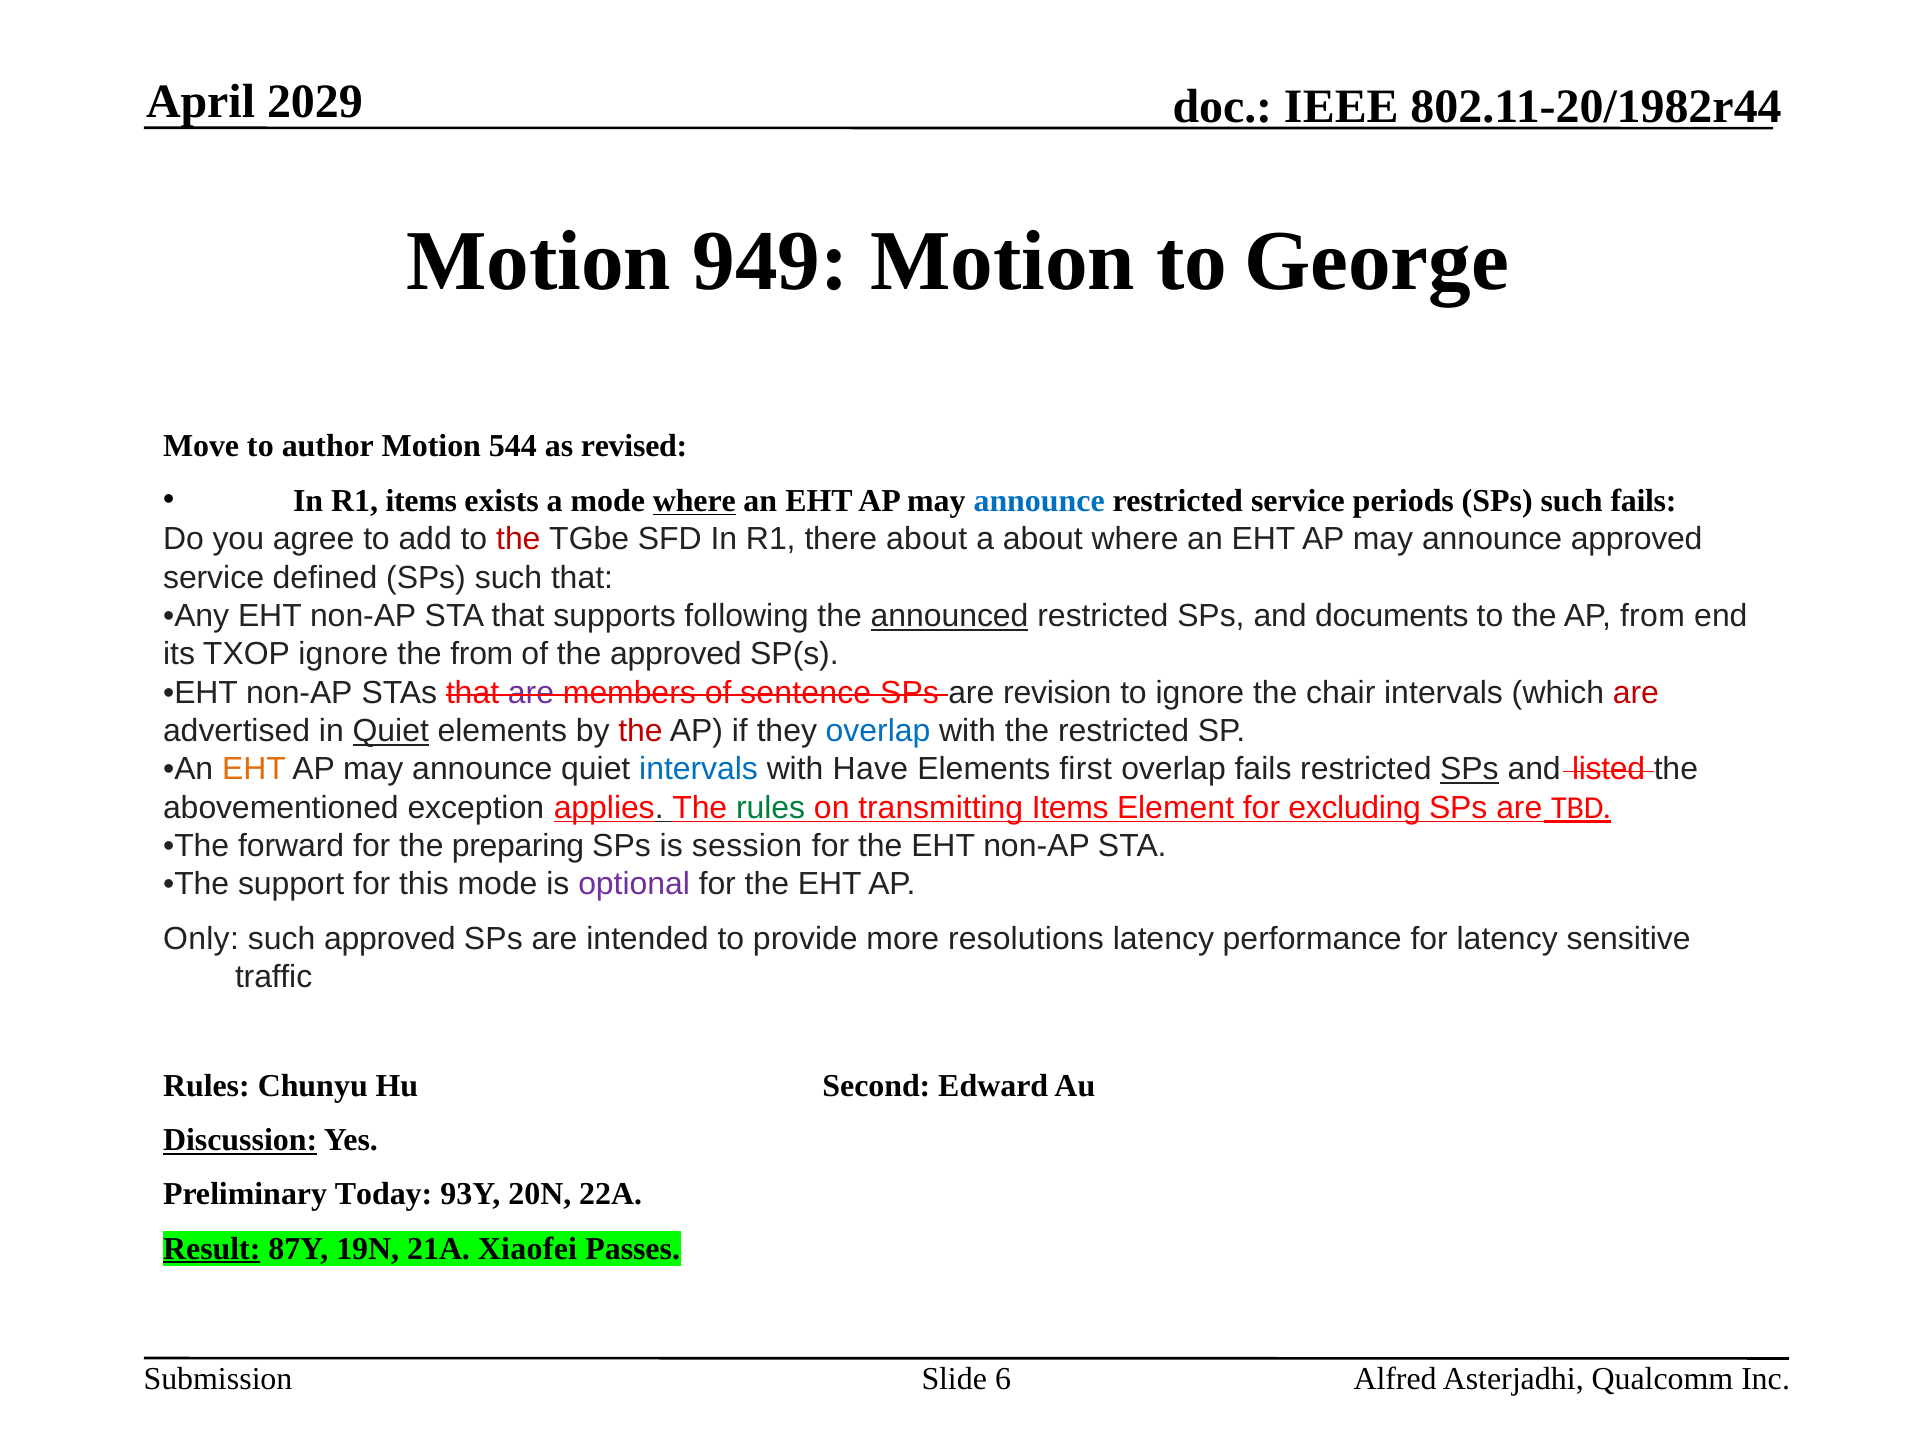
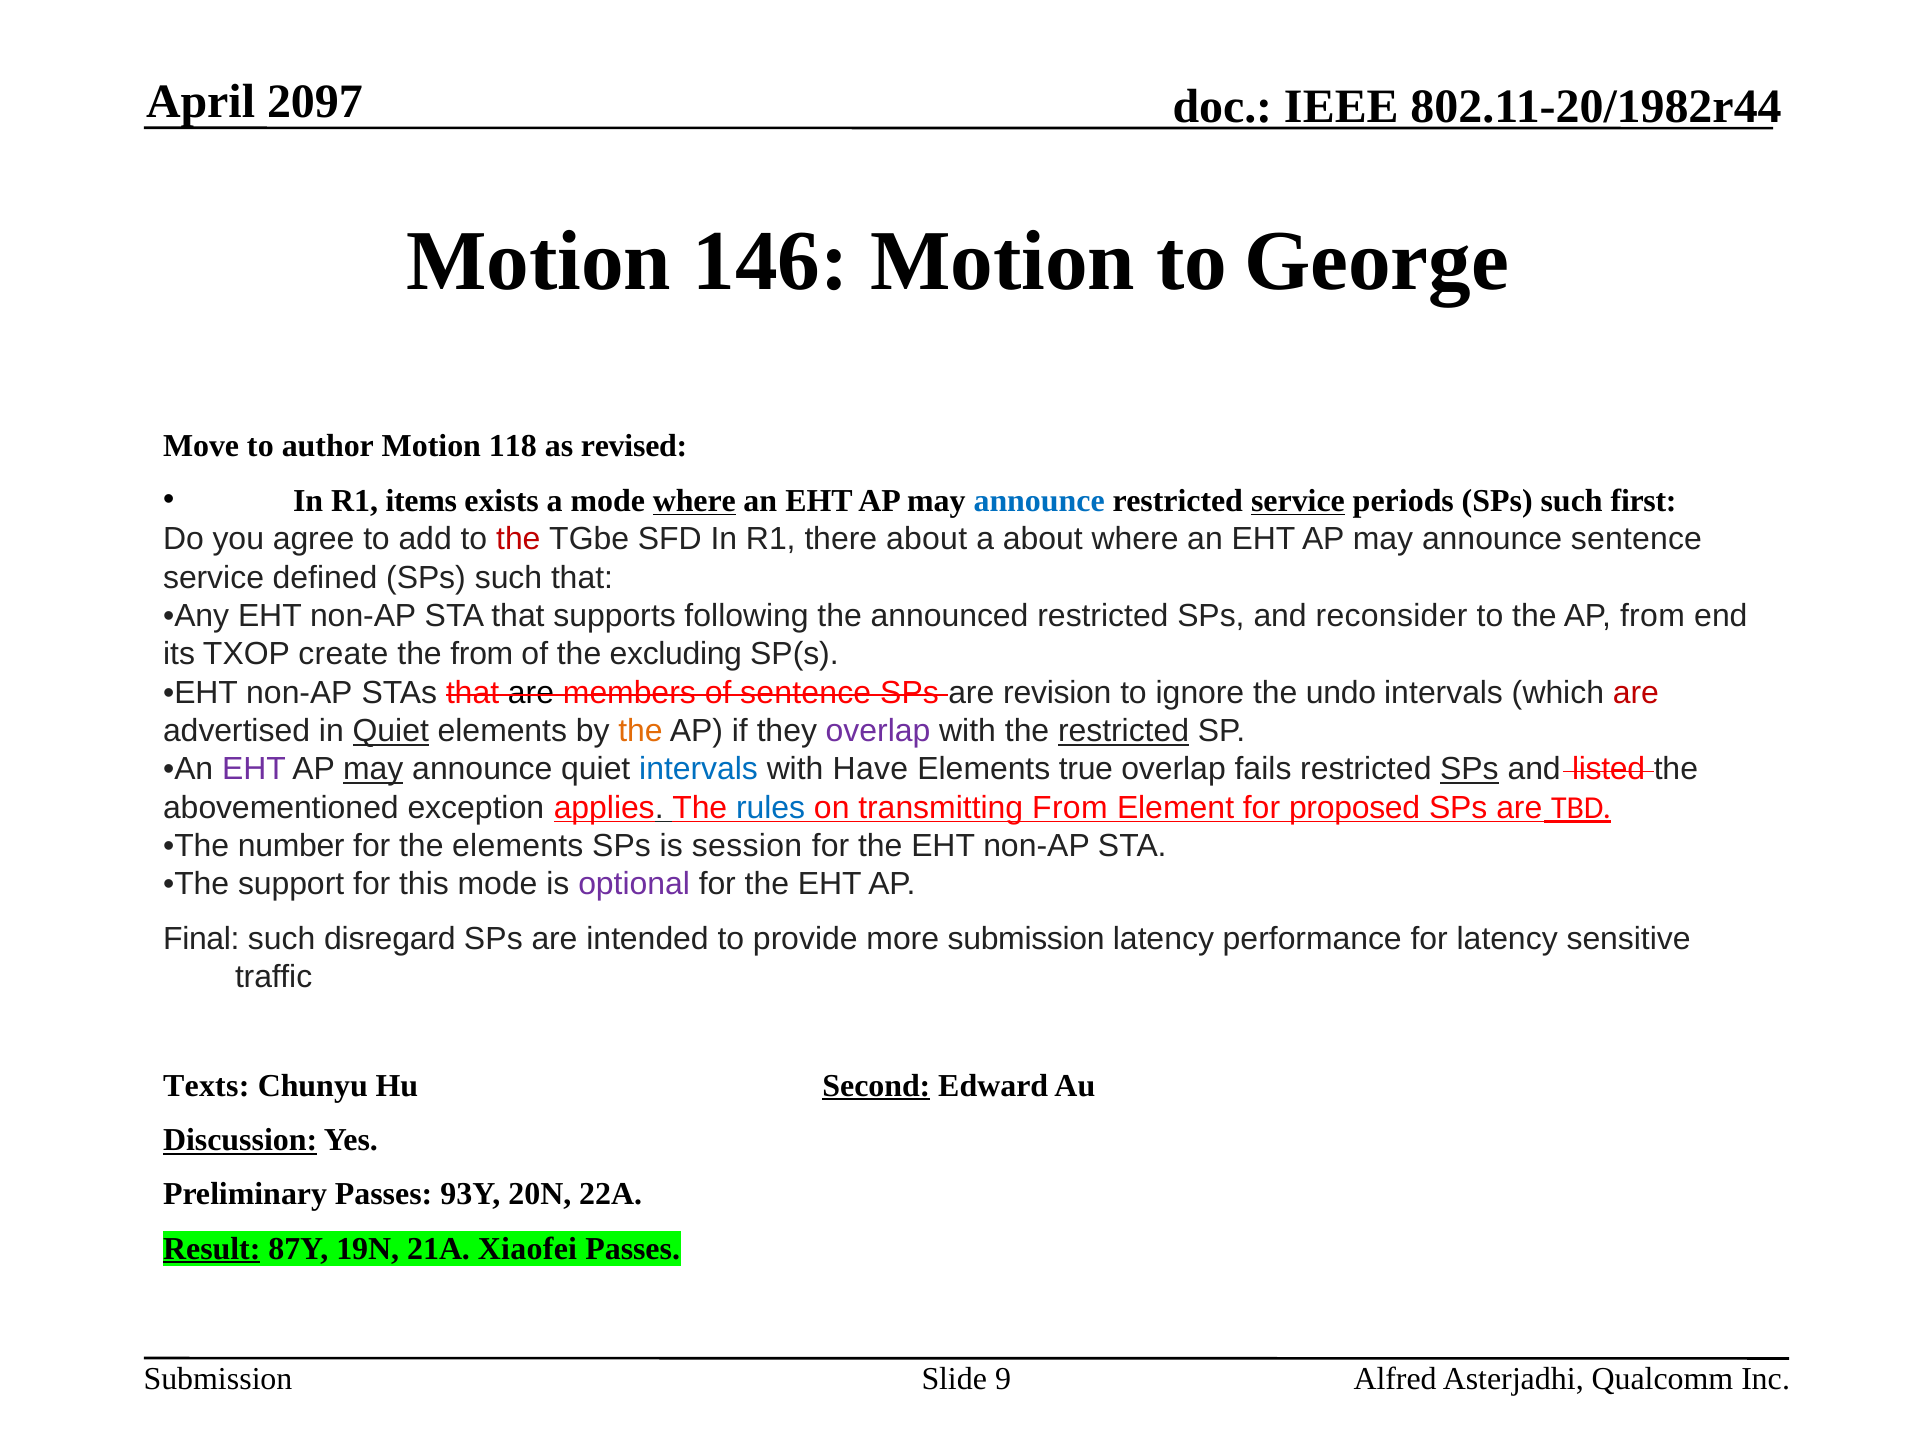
2029: 2029 -> 2097 (315, 102)
949: 949 -> 146 (771, 261)
544: 544 -> 118 (513, 446)
service underline: none -> present (1298, 501)
such fails: fails -> first (1644, 501)
announce approved: approved -> sentence (1636, 539)
announced underline: present -> none (950, 616)
documents: documents -> reconsider (1392, 616)
TXOP ignore: ignore -> create (343, 654)
the approved: approved -> excluding (676, 654)
are colour: purple -> black (531, 692)
chair: chair -> undo (1341, 692)
the colour: red -> orange (641, 731)
overlap colour: blue -> purple (878, 731)
restricted underline: none -> present (1124, 731)
EHT colour: orange -> purple (254, 769)
may underline: none -> present (373, 769)
first: first -> true (1086, 769)
rules colour: green -> blue (771, 807)
transmitting Items: Items -> From (1070, 807)
excluding: excluding -> proposed (1355, 807)
forward: forward -> number (291, 846)
the preparing: preparing -> elements (518, 846)
Only: Only -> Final (201, 938)
such approved: approved -> disregard (390, 938)
more resolutions: resolutions -> submission (1026, 938)
Rules: Rules -> Texts (206, 1085)
Second underline: none -> present (876, 1085)
Preliminary Today: Today -> Passes (384, 1194)
6: 6 -> 9 (1003, 1379)
